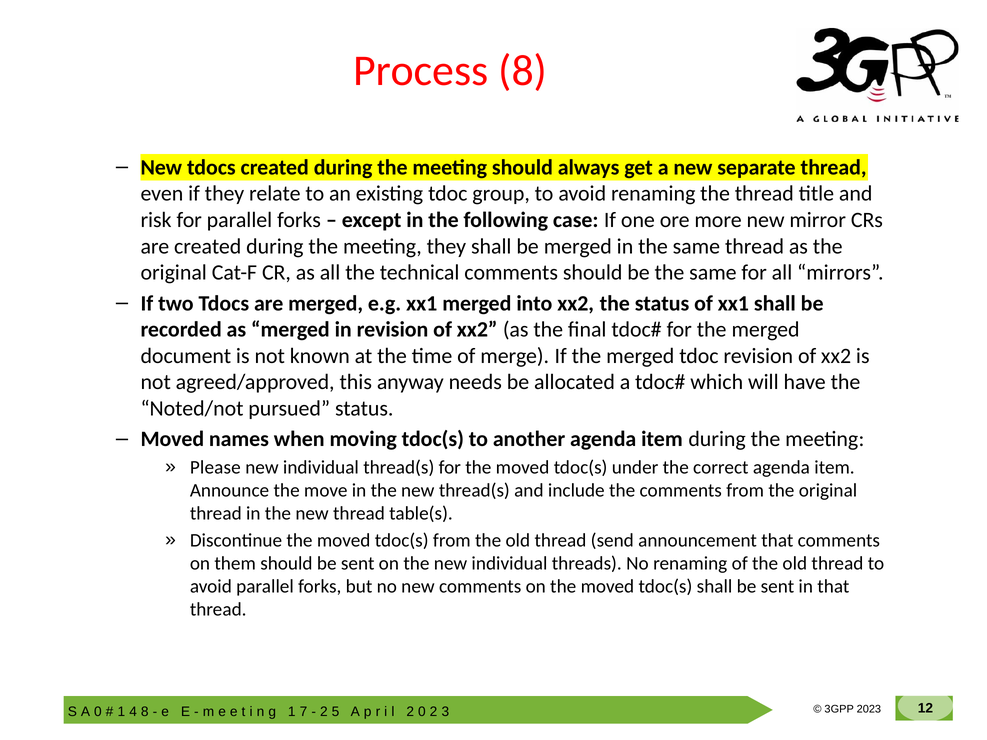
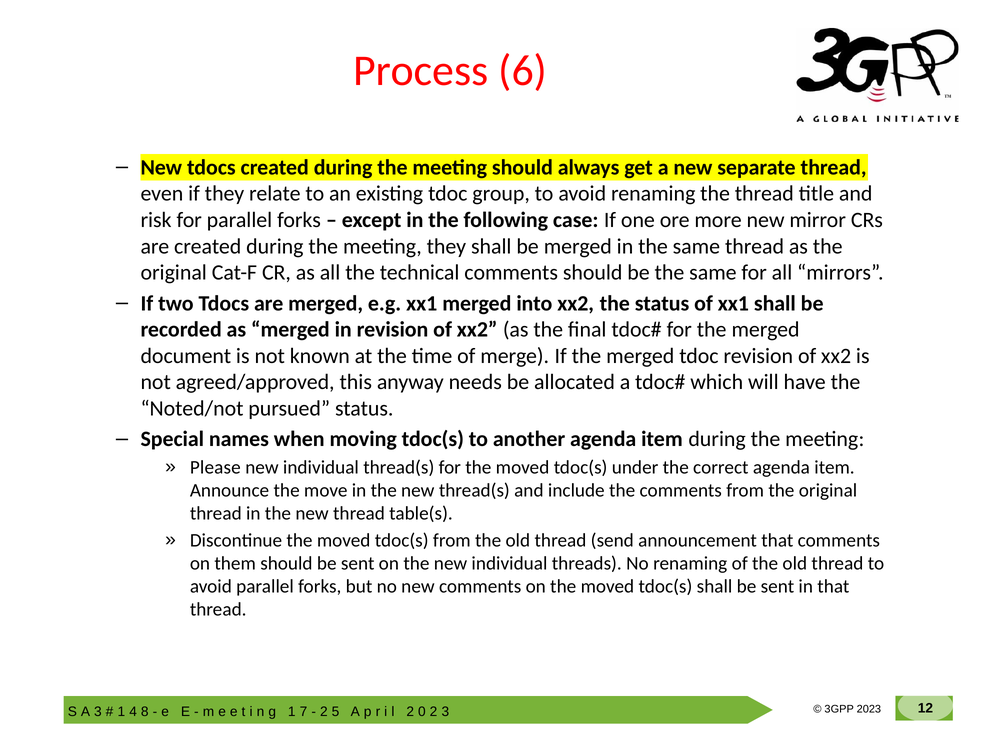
Process 8: 8 -> 6 (523, 71)
Moved: Moved -> Special (172, 439)
A 0: 0 -> 3 (98, 712)
